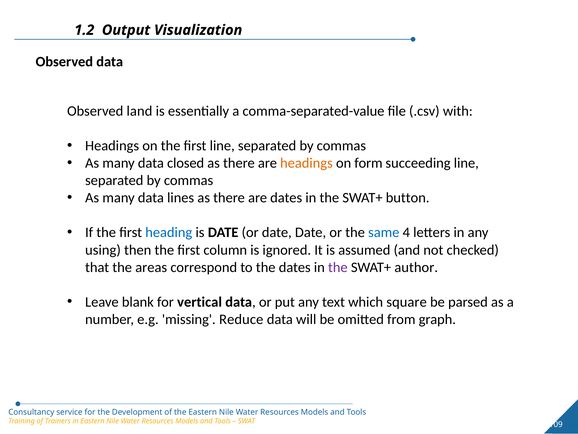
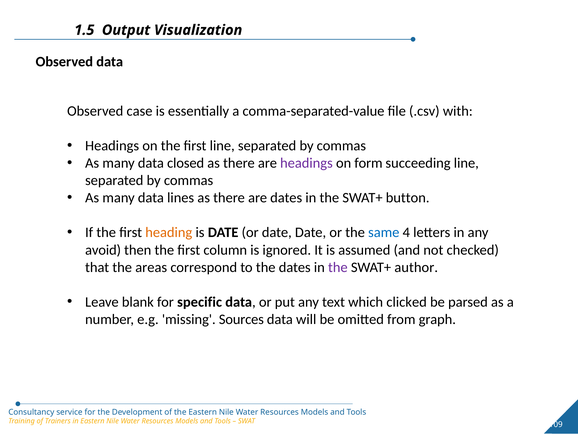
1.2: 1.2 -> 1.5 (84, 30)
land: land -> case (140, 111)
headings colour: orange -> purple (306, 163)
heading colour: blue -> orange (169, 232)
using: using -> avoid (103, 250)
vertical: vertical -> specific (200, 302)
square: square -> clicked (407, 302)
Reduce: Reduce -> Sources (241, 319)
